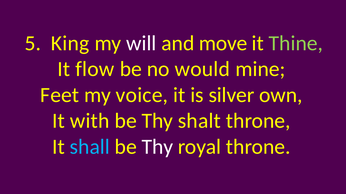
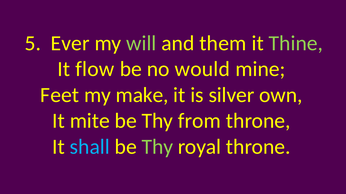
King: King -> Ever (70, 43)
will colour: white -> light green (141, 43)
move: move -> them (223, 43)
voice: voice -> make (142, 95)
with: with -> mite (90, 121)
shalt: shalt -> from (199, 121)
Thy colour: white -> light green (157, 147)
